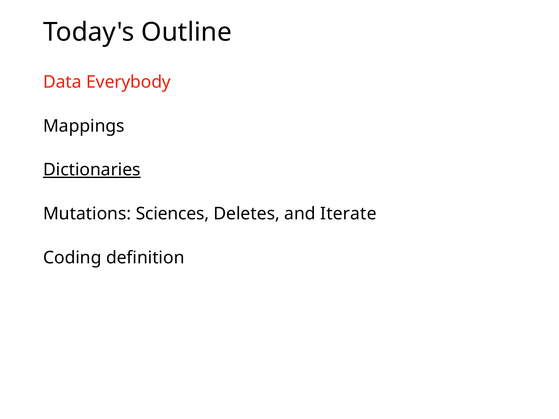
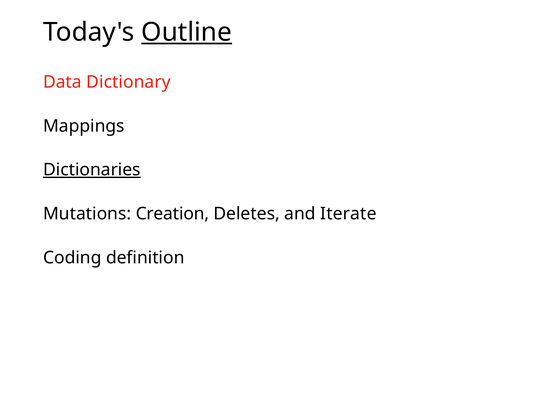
Outline underline: none -> present (187, 32)
Everybody: Everybody -> Dictionary (129, 82)
Sciences: Sciences -> Creation (172, 214)
